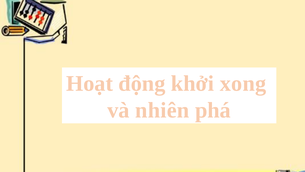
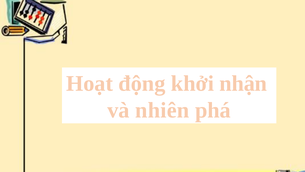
xong: xong -> nhận (243, 83)
